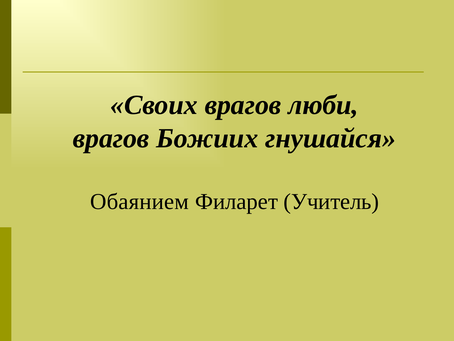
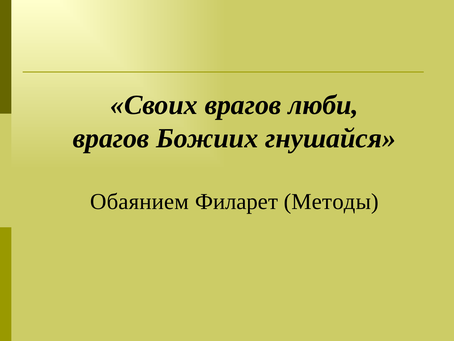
Учитель: Учитель -> Методы (331, 201)
